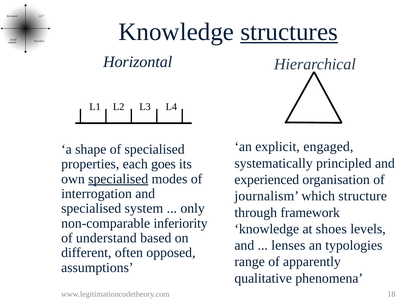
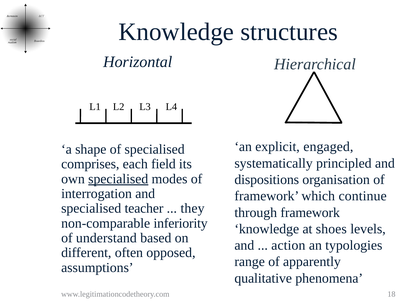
structures underline: present -> none (289, 32)
properties: properties -> comprises (90, 164)
goes: goes -> field (163, 164)
experienced: experienced -> dispositions (267, 180)
journalism: journalism -> framework (267, 196)
structure: structure -> continue (363, 196)
system: system -> teacher (144, 209)
only: only -> they (193, 209)
lenses: lenses -> action (288, 246)
